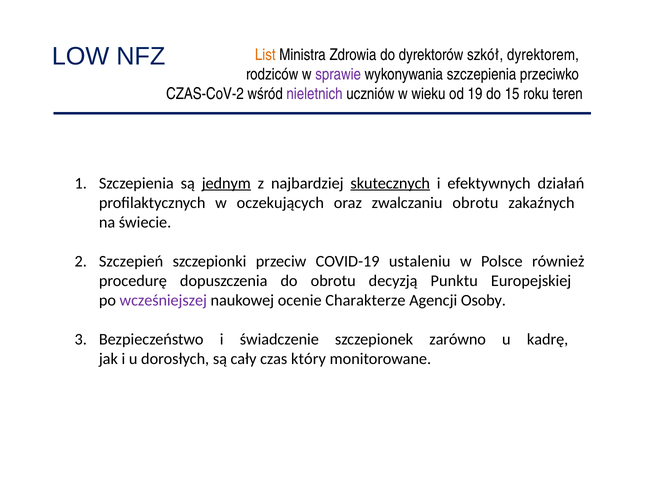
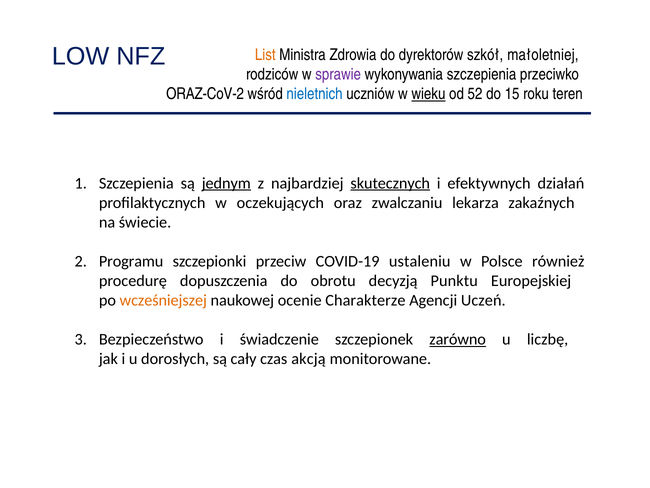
dyrektorem: dyrektorem -> małoletniej (543, 55)
CZAS-CoV-2: CZAS-CoV-2 -> ORAZ-CoV-2 (205, 94)
nieletnich colour: purple -> blue (315, 94)
wieku underline: none -> present (428, 94)
19: 19 -> 52 (475, 94)
zwalczaniu obrotu: obrotu -> lekarza (476, 203)
Szczepień: Szczepień -> Programu (131, 261)
wcześniejszej colour: purple -> orange (163, 300)
Osoby: Osoby -> Uczeń (483, 300)
zarówno underline: none -> present (458, 339)
kadrę: kadrę -> liczbę (548, 339)
który: który -> akcją (308, 359)
